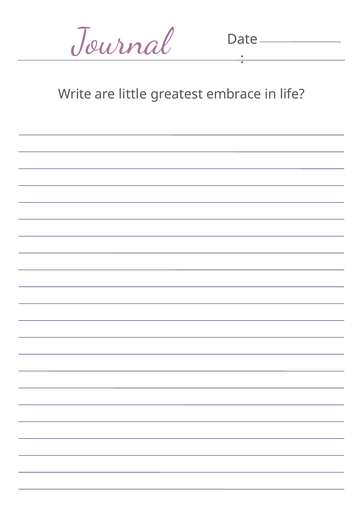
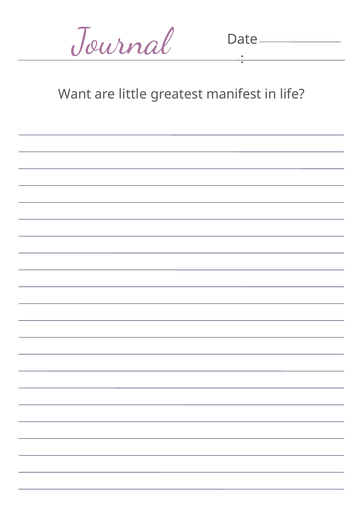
Write: Write -> Want (75, 94)
embrace: embrace -> manifest (234, 94)
